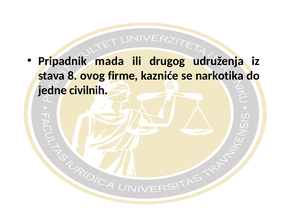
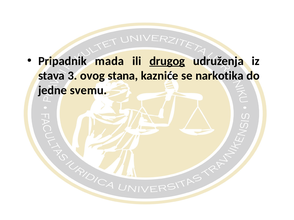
drugog underline: none -> present (167, 61)
8: 8 -> 3 (72, 76)
firme: firme -> stana (123, 76)
civilnih: civilnih -> svemu (88, 91)
